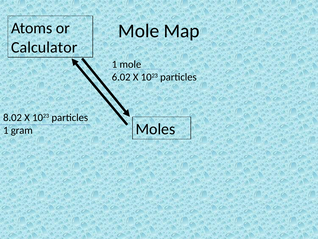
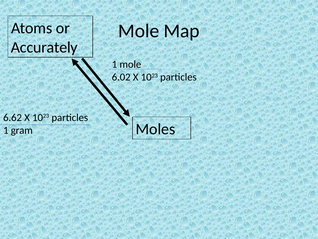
Calculator: Calculator -> Accurately (44, 47)
8.02: 8.02 -> 6.62 (13, 117)
